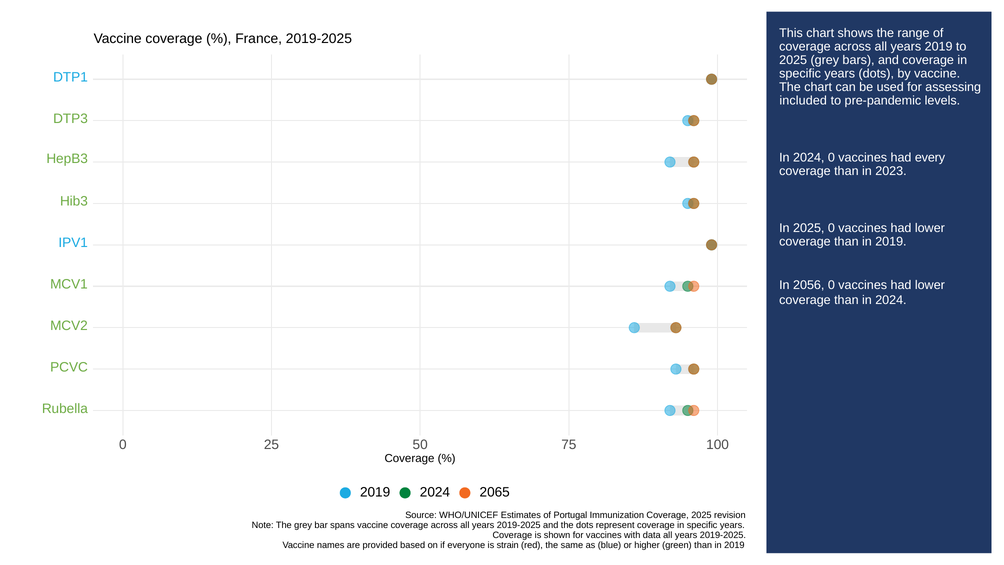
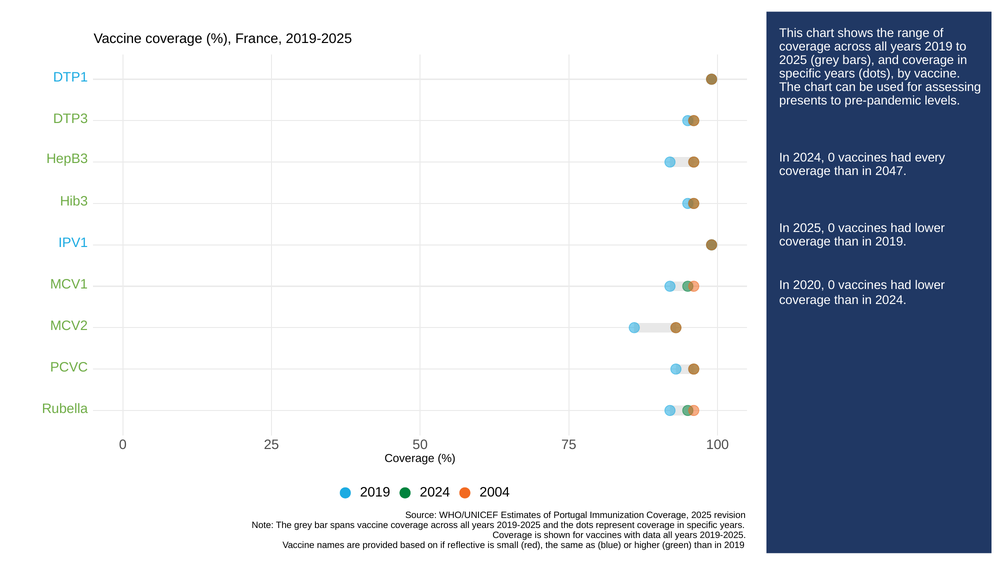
included: included -> presents (803, 101)
2023: 2023 -> 2047 (891, 171)
2056: 2056 -> 2020 (809, 285)
2065: 2065 -> 2004 (495, 492)
everyone: everyone -> reflective (466, 545)
strain: strain -> small (508, 545)
